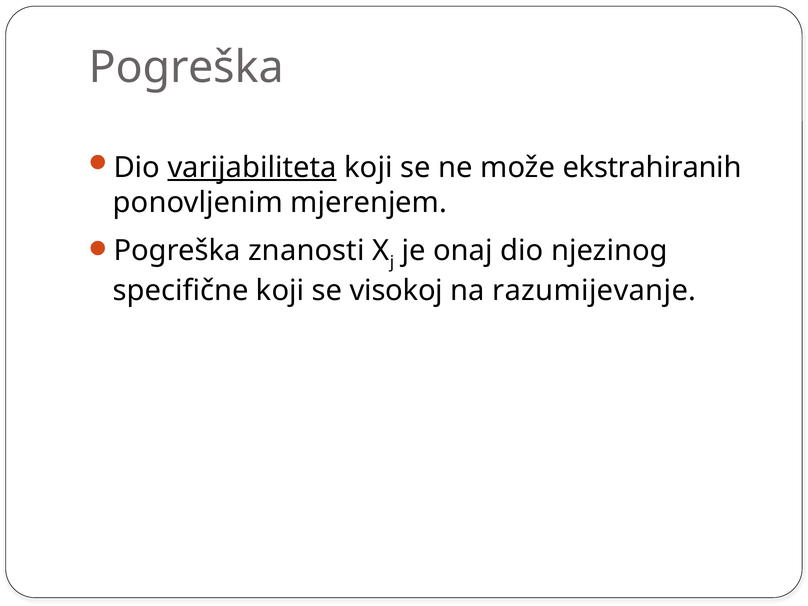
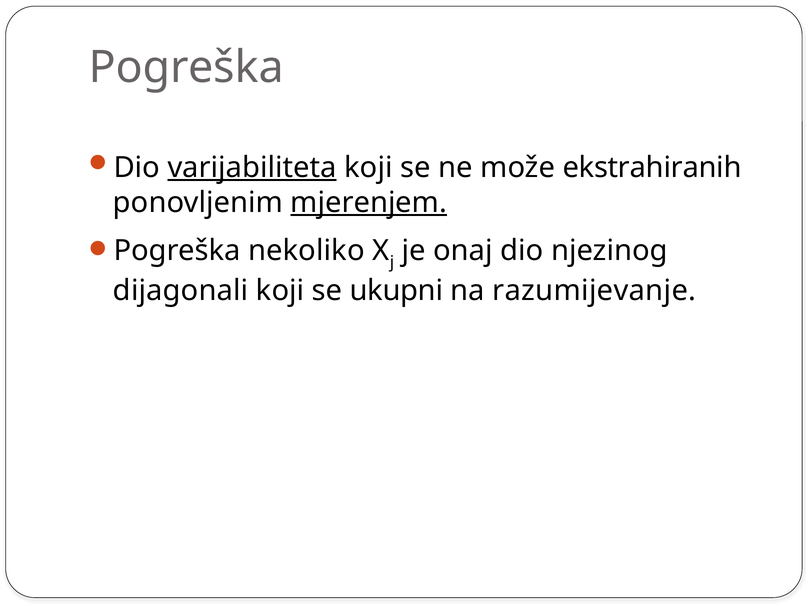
mjerenjem underline: none -> present (369, 202)
znanosti: znanosti -> nekoliko (306, 251)
specifične: specifične -> dijagonali (181, 291)
visokoj: visokoj -> ukupni (396, 291)
